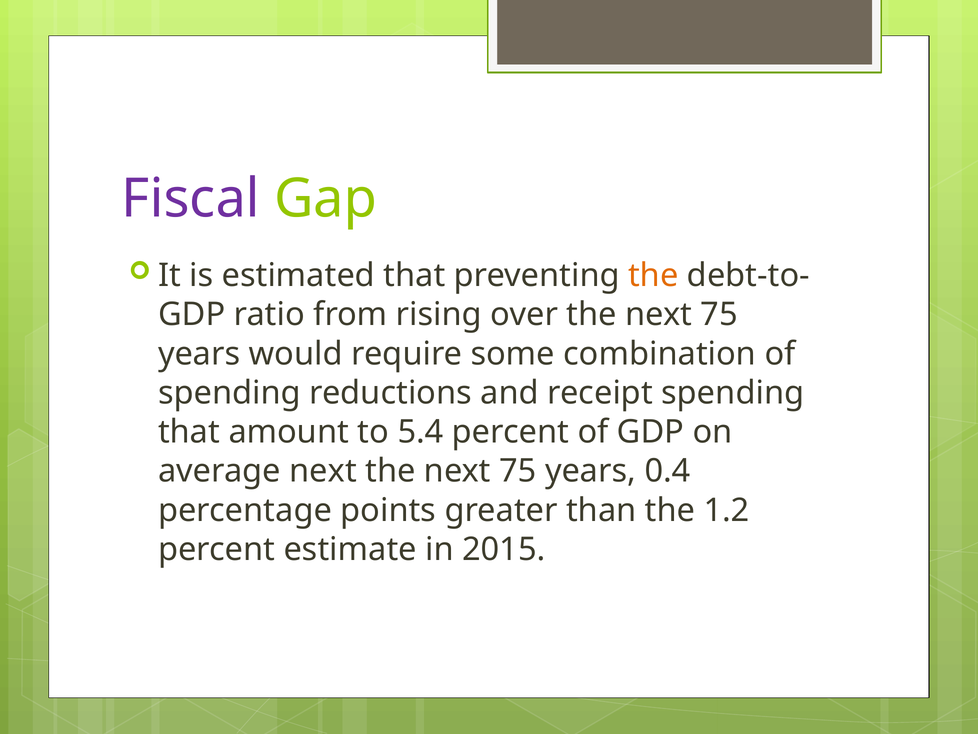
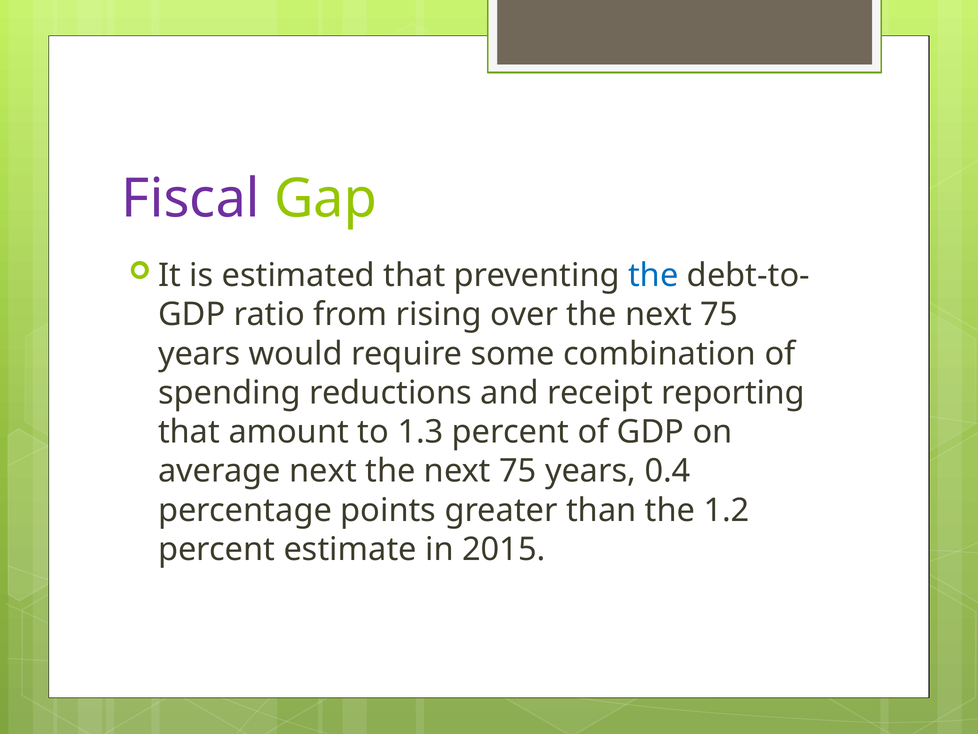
the colour: orange -> blue (653, 275)
receipt spending: spending -> reporting (733, 393)
5.4: 5.4 -> 1.3 (421, 432)
